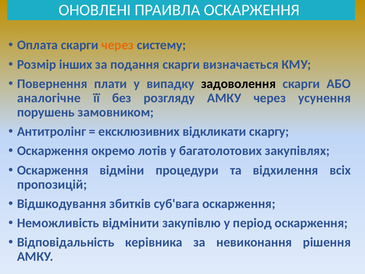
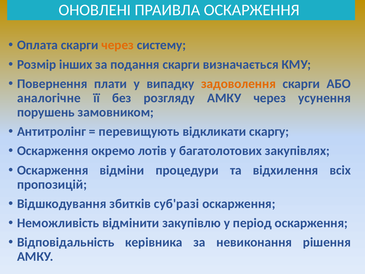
задоволення colour: black -> orange (238, 84)
ексклюзивних: ексклюзивних -> перевищують (139, 131)
суб'вага: суб'вага -> суб'разі (176, 204)
